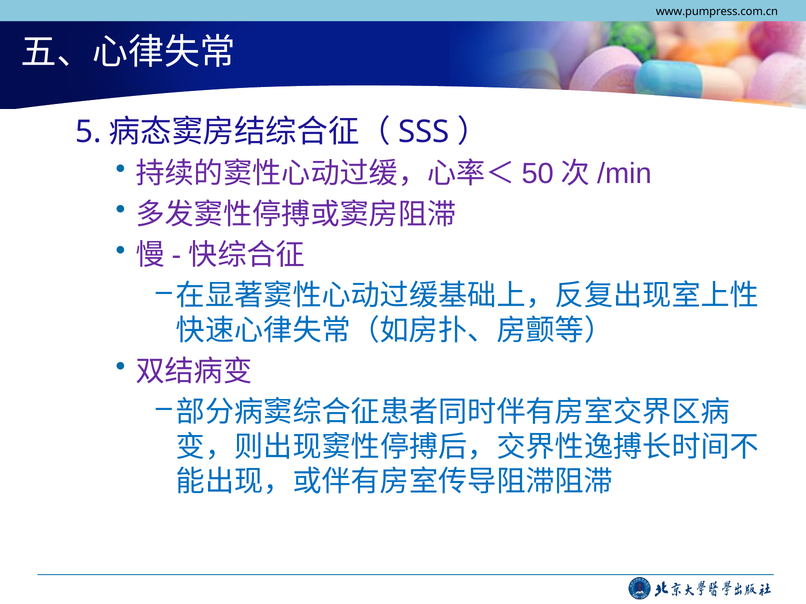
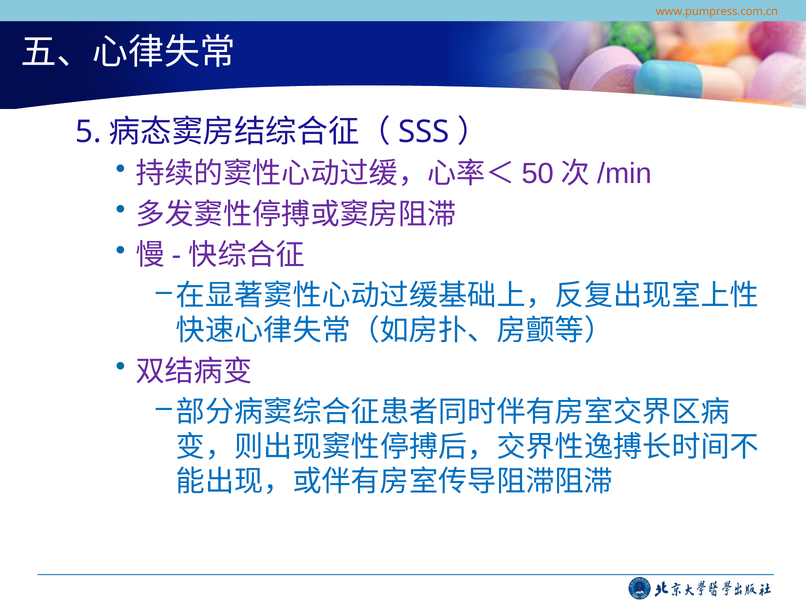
www.pumpress.com.cn colour: black -> orange (717, 12)
